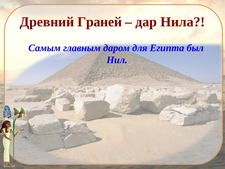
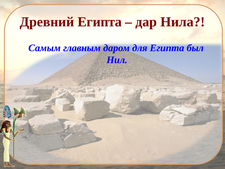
Древний Граней: Граней -> Египта (100, 22)
